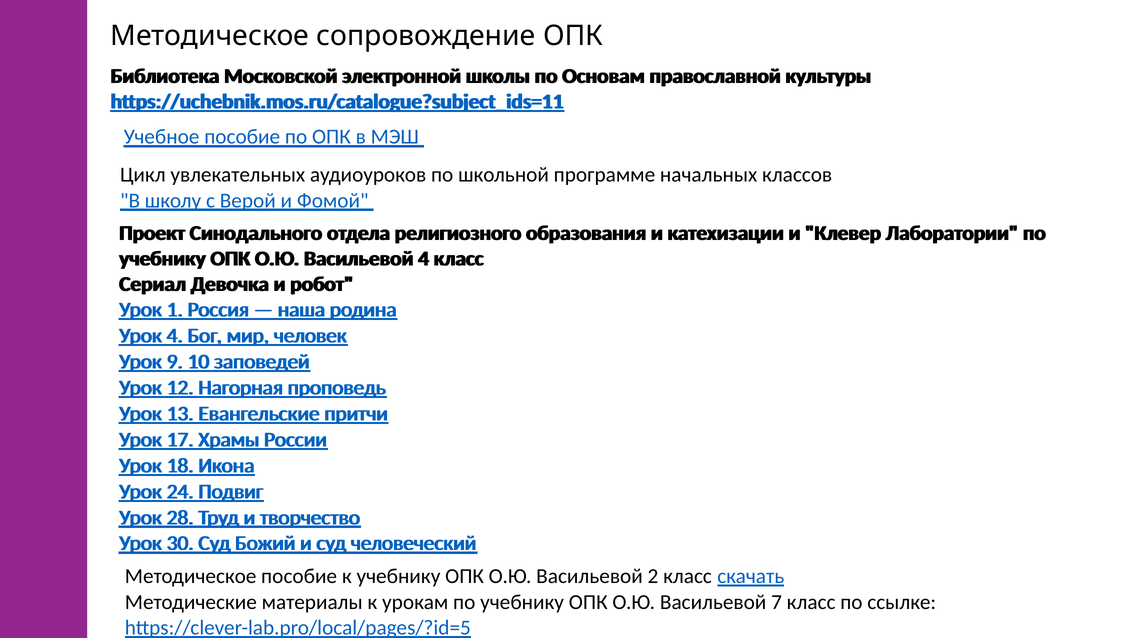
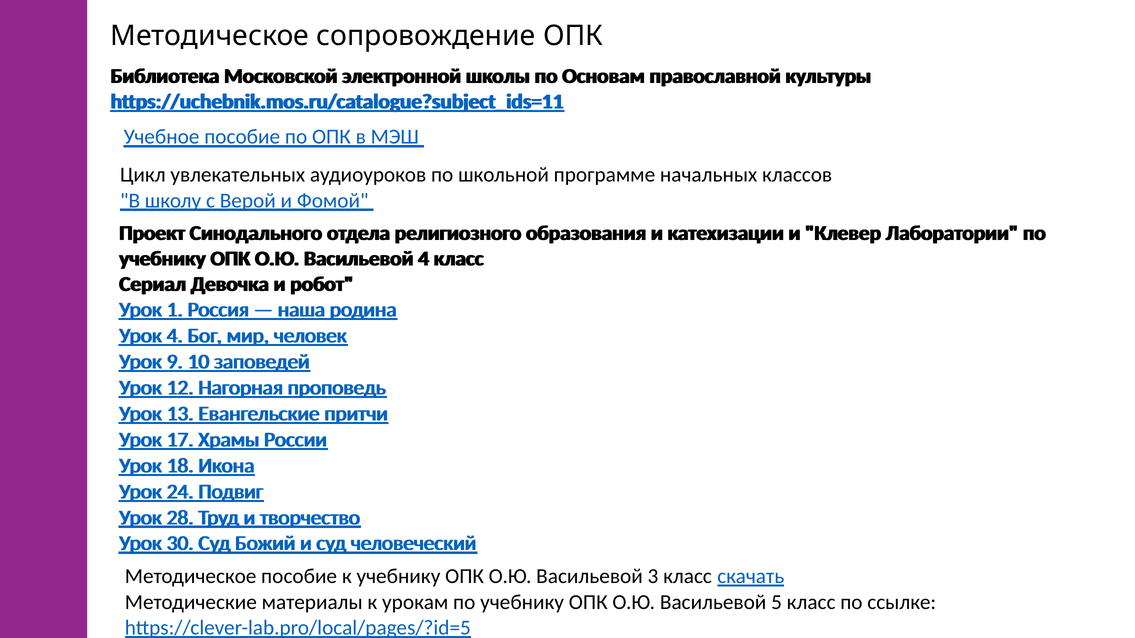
2: 2 -> 3 (653, 577)
7: 7 -> 5 (777, 603)
